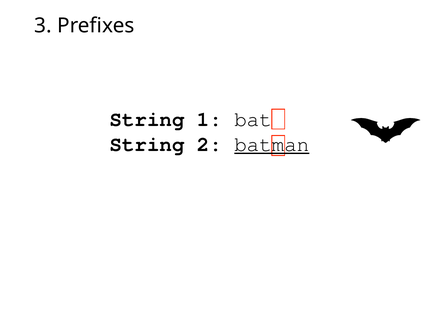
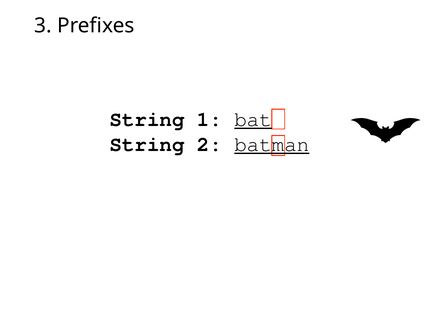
bat underline: none -> present (253, 119)
